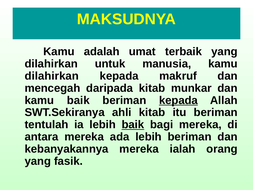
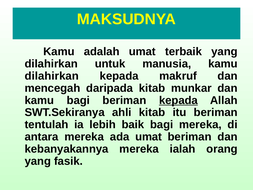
kamu baik: baik -> bagi (78, 100)
baik underline: present -> none (133, 124)
ada lebih: lebih -> umat (149, 137)
